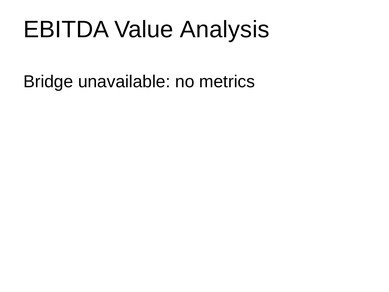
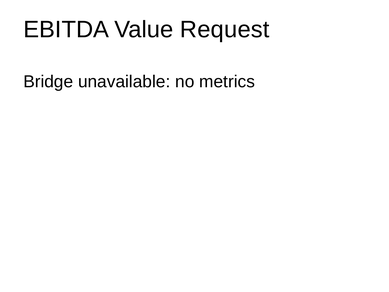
Analysis: Analysis -> Request (225, 30)
